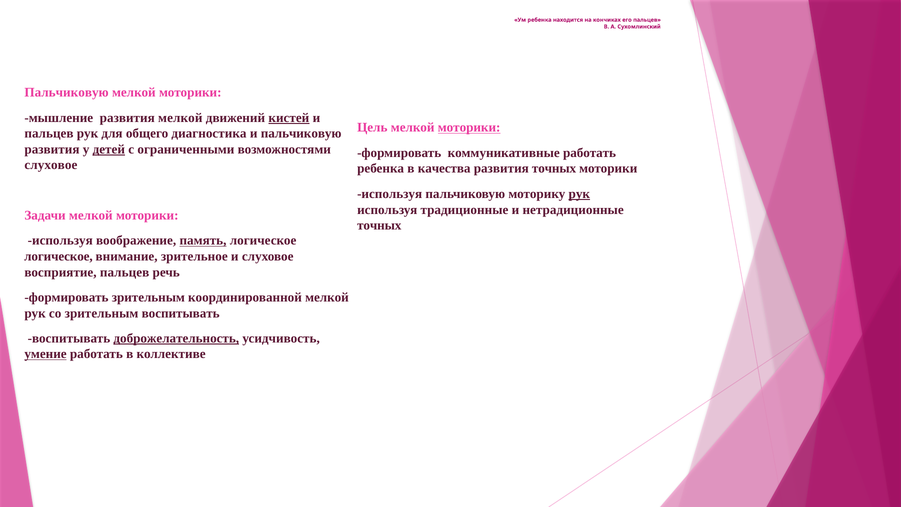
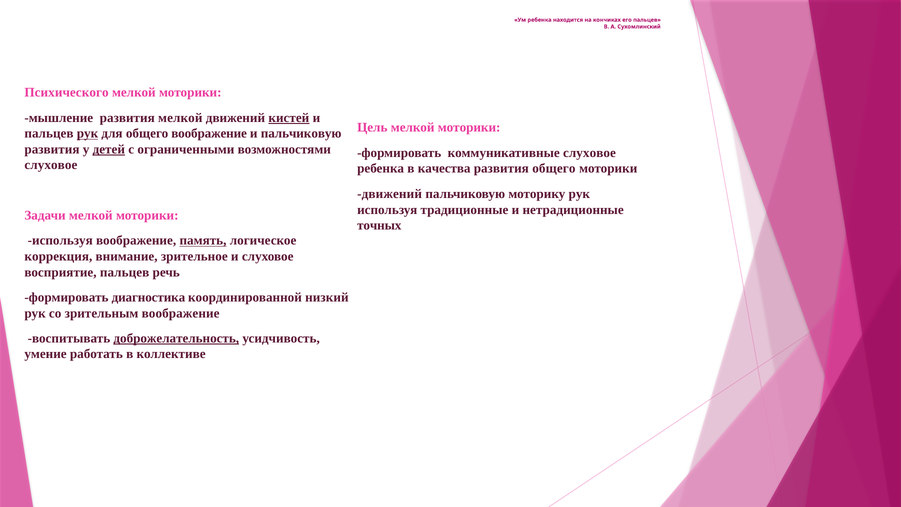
Пальчиковую: Пальчиковую -> Психического (67, 93)
моторики underline: present -> none (469, 128)
рук underline: none -> present (88, 133)
общего диагностика: диагностика -> воображение (209, 133)
коммуникативные работать: работать -> слуховое (589, 153)
развития точных: точных -> общего (554, 169)
используя: используя -> движений (390, 194)
рук underline: present -> none (579, 194)
логическое: логическое -> коррекция (58, 256)
формировать зрительным: зрительным -> диагностика (148, 297)
координированной мелкой: мелкой -> низкий (327, 297)
зрительным воспитывать: воспитывать -> воображение (181, 313)
умение underline: present -> none (46, 354)
